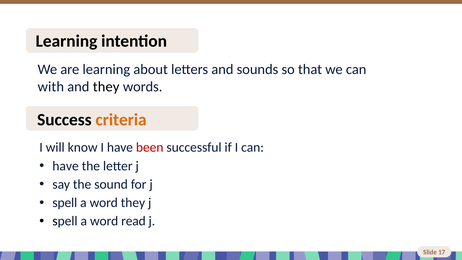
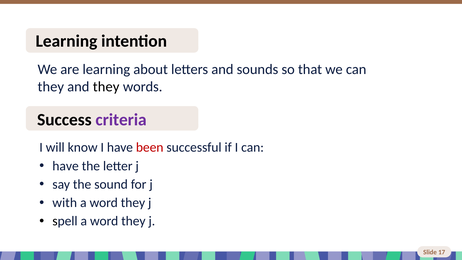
with: with -> they (51, 87)
criteria colour: orange -> purple (121, 120)
spell: spell -> with (65, 203)
spell a word read: read -> they (133, 221)
